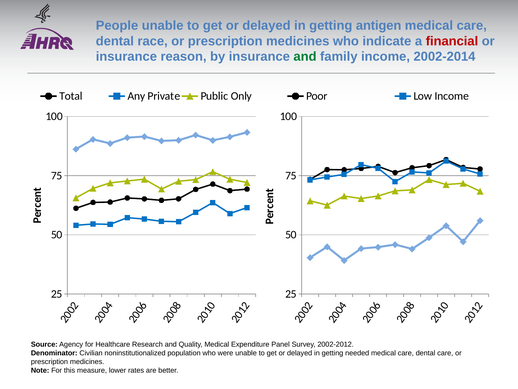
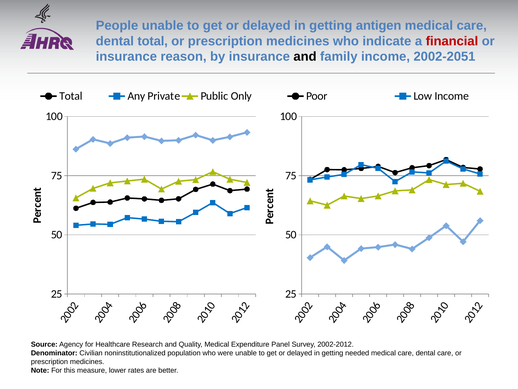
dental race: race -> total (153, 41)
and colour: green -> black (305, 57)
2002-2014: 2002-2014 -> 2002-2051 (444, 57)
